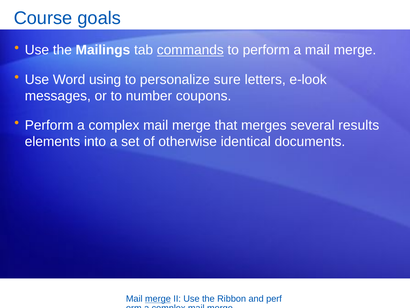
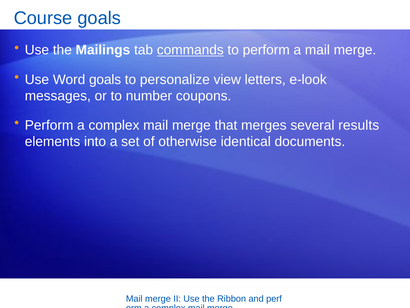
Word using: using -> goals (105, 79)
sure: sure -> view (227, 79)
merge underline: present -> none (158, 298)
